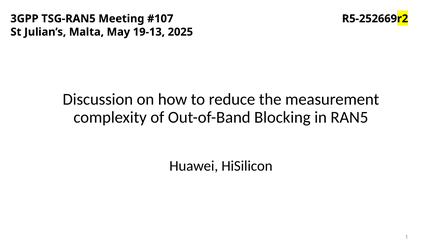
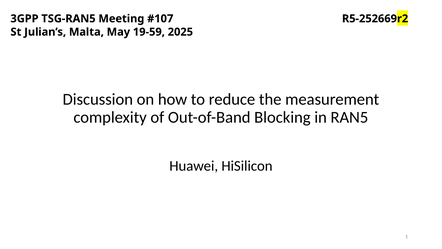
19-13: 19-13 -> 19-59 (149, 32)
